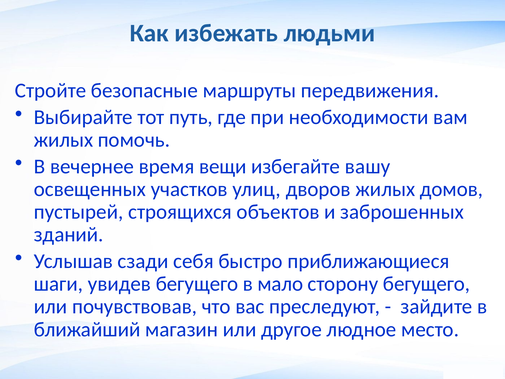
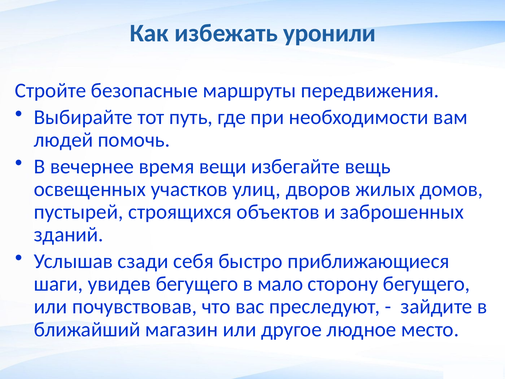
людьми: людьми -> уронили (330, 33)
жилых: жилых -> людей (63, 140)
вашу: вашу -> вещь (368, 166)
